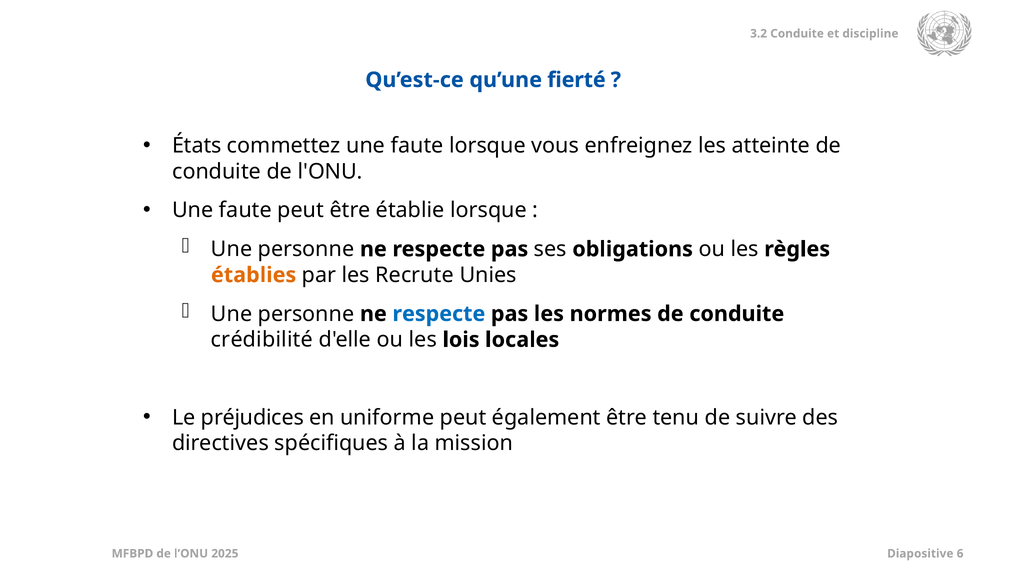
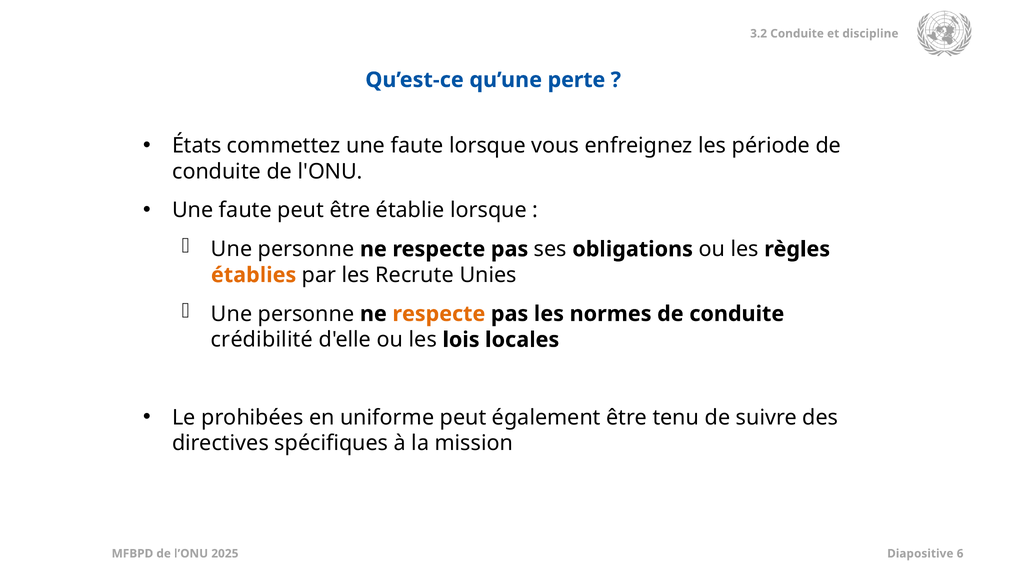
fierté: fierté -> perte (576, 80)
atteinte: atteinte -> période (771, 146)
respecte colour: blue -> orange (439, 314)
préjudices: préjudices -> prohibées (252, 417)
